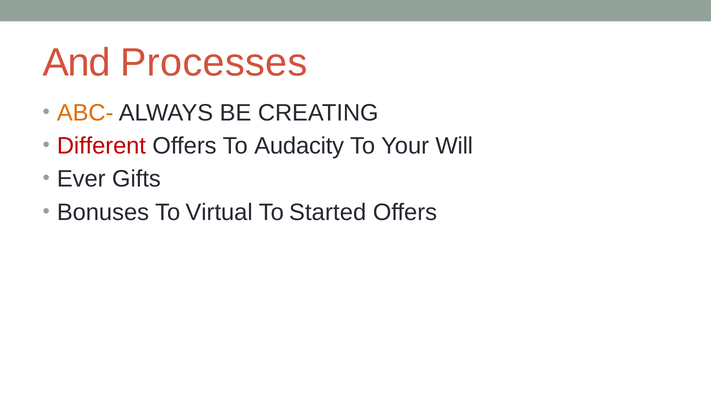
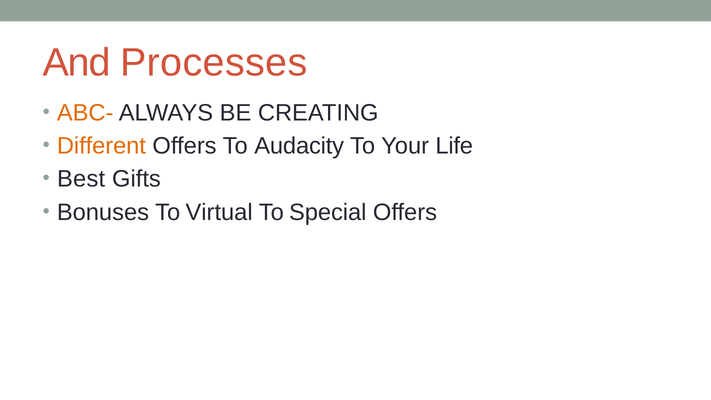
Different colour: red -> orange (101, 146)
Will: Will -> Life (454, 146)
Ever: Ever -> Best (81, 179)
Started: Started -> Special (328, 212)
